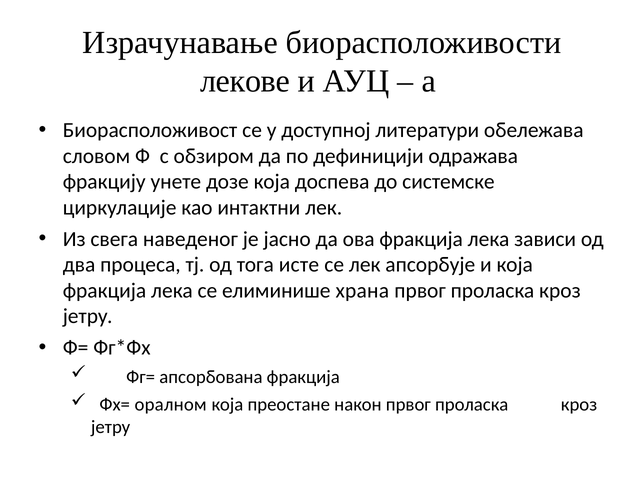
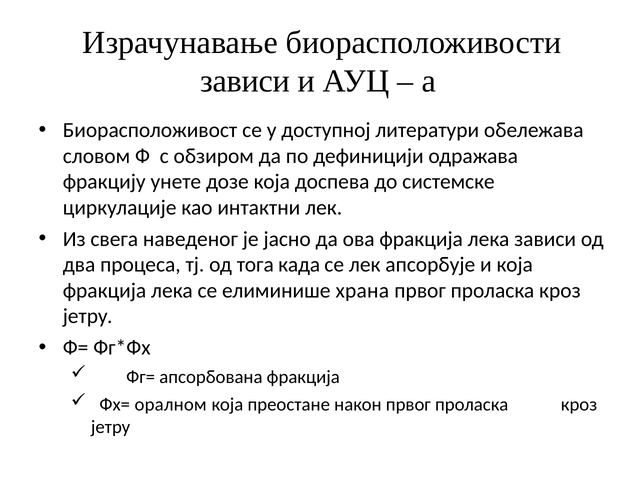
лекове: лекове -> зависи (245, 81)
исте: исте -> када (299, 265)
